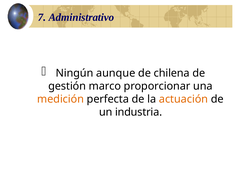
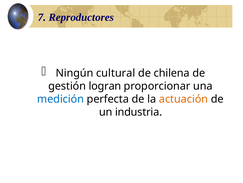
Administrativo: Administrativo -> Reproductores (81, 17)
aunque: aunque -> cultural (116, 73)
marco: marco -> logran (105, 86)
medición colour: orange -> blue (61, 99)
